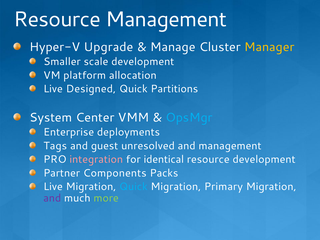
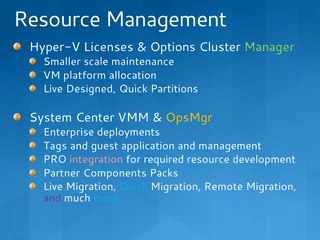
Upgrade: Upgrade -> Licenses (108, 47)
Manage: Manage -> Options (173, 47)
Manager colour: yellow -> light green (269, 47)
scale development: development -> maintenance (143, 62)
OpsMgr colour: light blue -> yellow (189, 117)
unresolved: unresolved -> application (148, 146)
identical: identical -> required (164, 159)
Primary: Primary -> Remote (223, 187)
more colour: light green -> light blue (106, 198)
